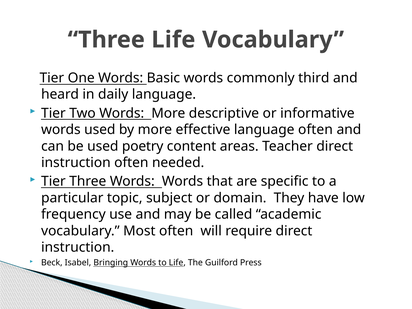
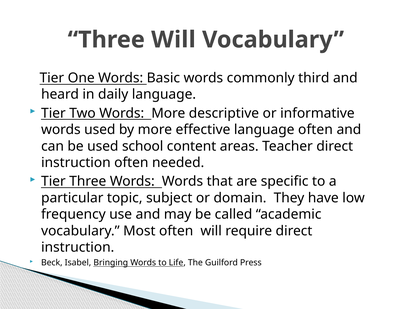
Three Life: Life -> Will (173, 40)
poetry: poetry -> school (143, 146)
